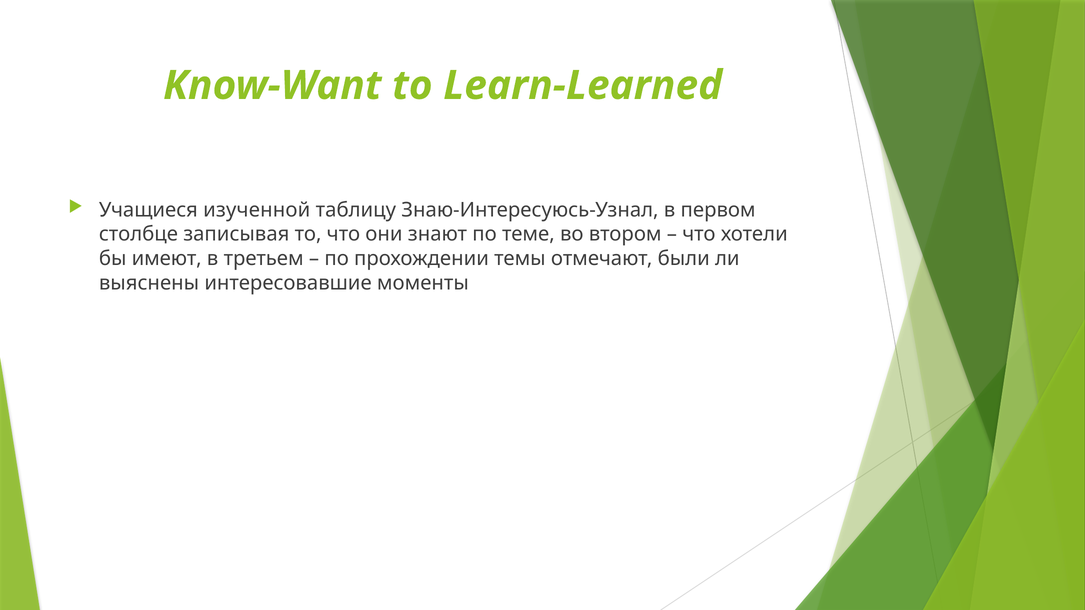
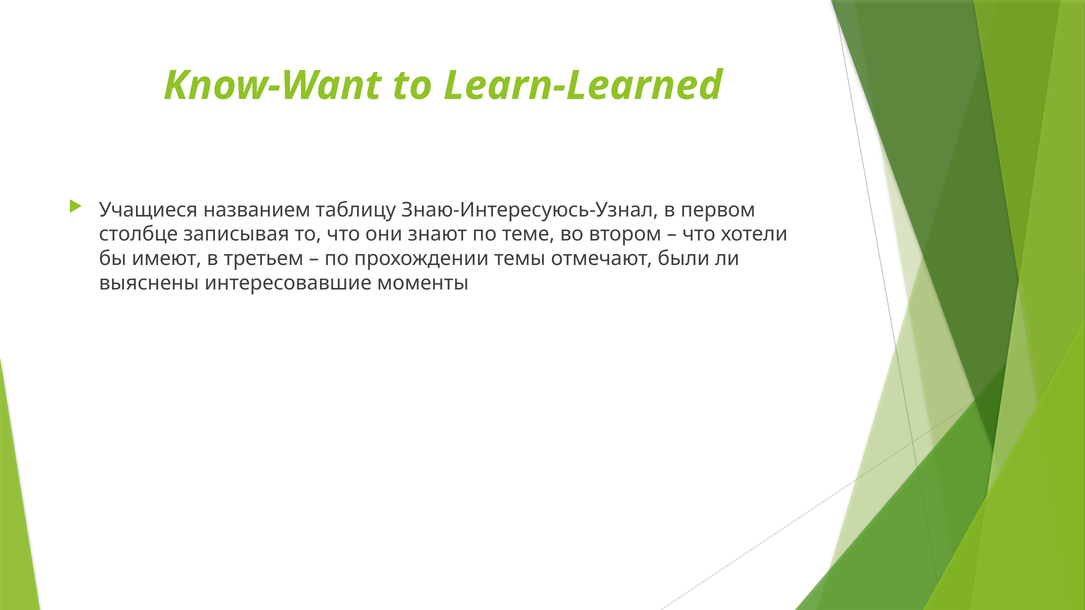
изученной: изученной -> названием (257, 210)
